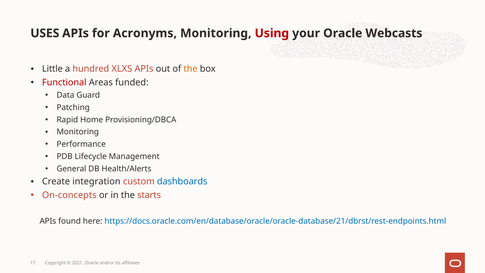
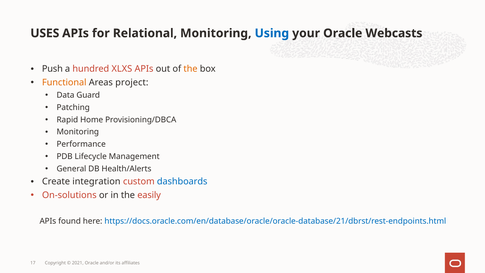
Acronyms: Acronyms -> Relational (145, 33)
Using colour: red -> blue (272, 33)
Little: Little -> Push (52, 69)
Functional colour: red -> orange (64, 82)
funded: funded -> project (132, 82)
On-concepts: On-concepts -> On-solutions (69, 195)
starts: starts -> easily (149, 195)
